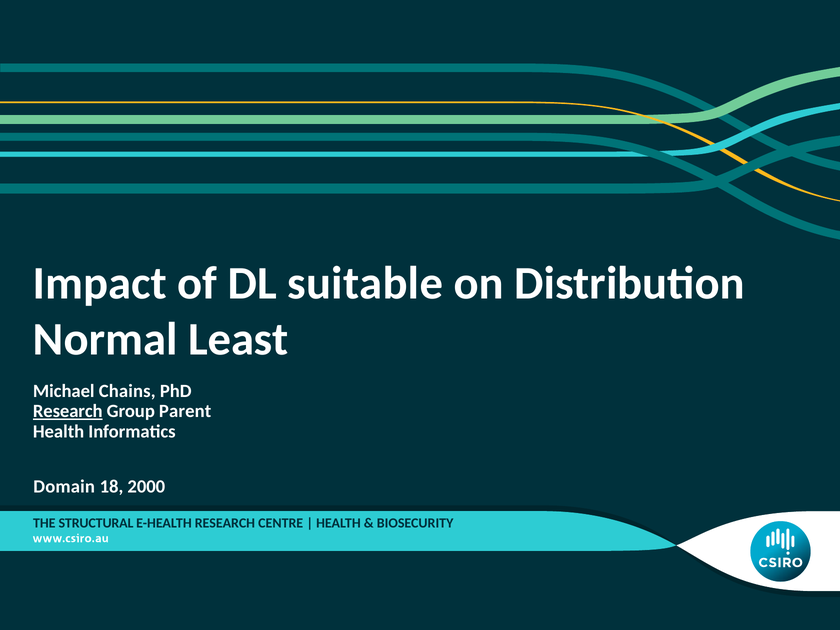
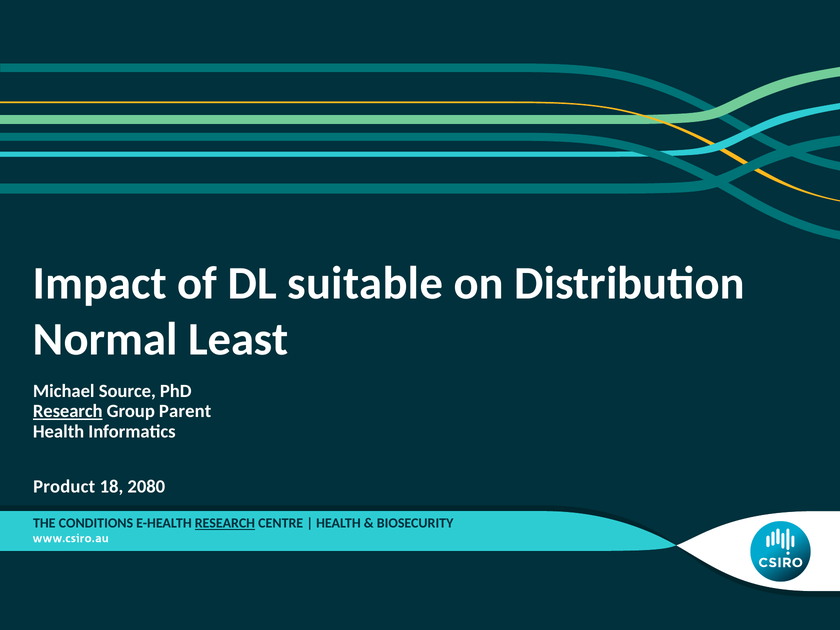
Chains: Chains -> Source (127, 391)
Domain: Domain -> Product (64, 487)
2000: 2000 -> 2080 (146, 487)
STRUCTURAL: STRUCTURAL -> CONDITIONS (96, 523)
RESEARCH underline: none -> present (225, 523)
